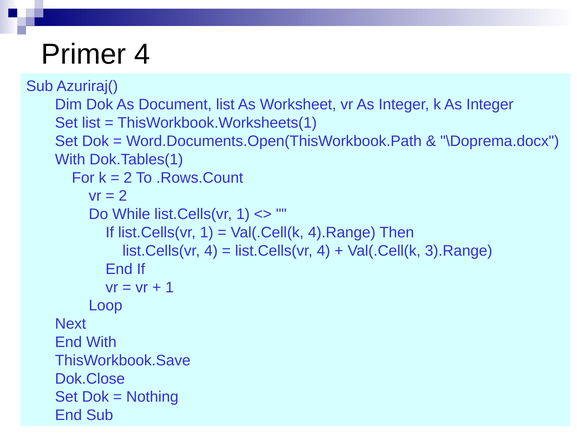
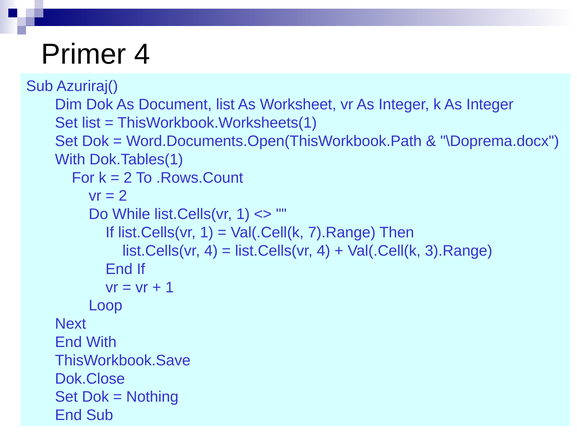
4).Range: 4).Range -> 7).Range (342, 232)
